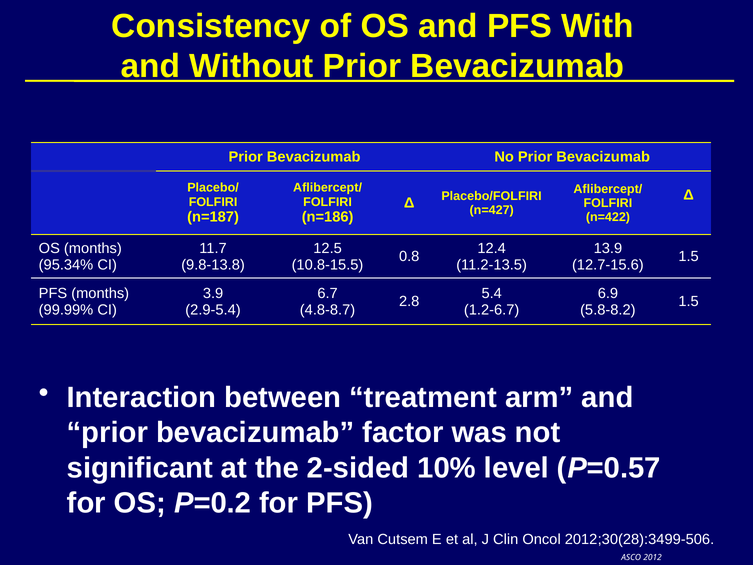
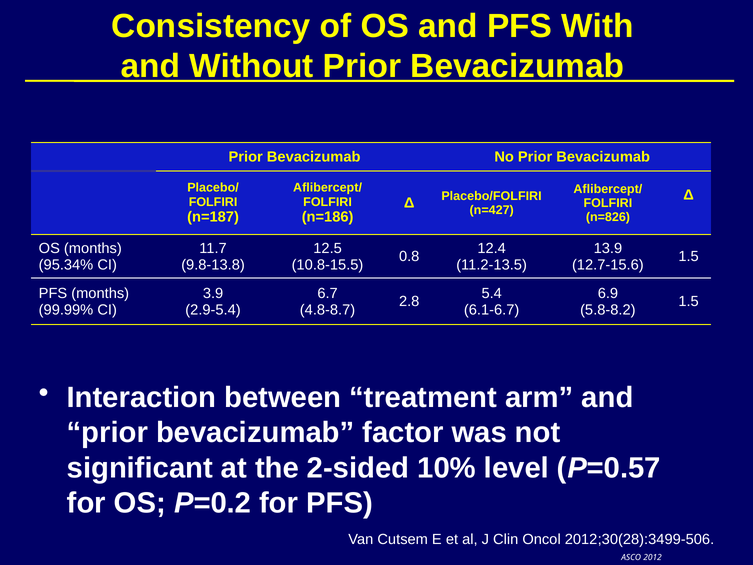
n=422: n=422 -> n=826 (608, 217)
1.2-6.7: 1.2-6.7 -> 6.1-6.7 (492, 310)
